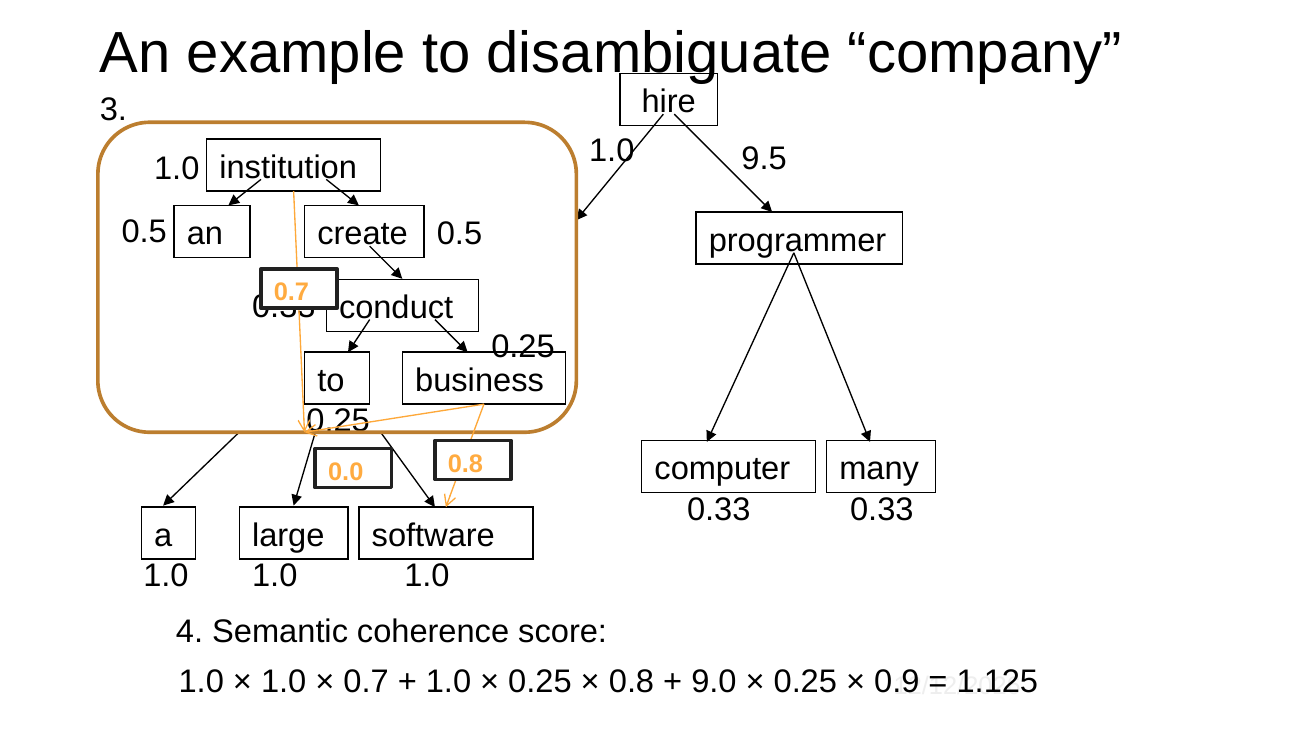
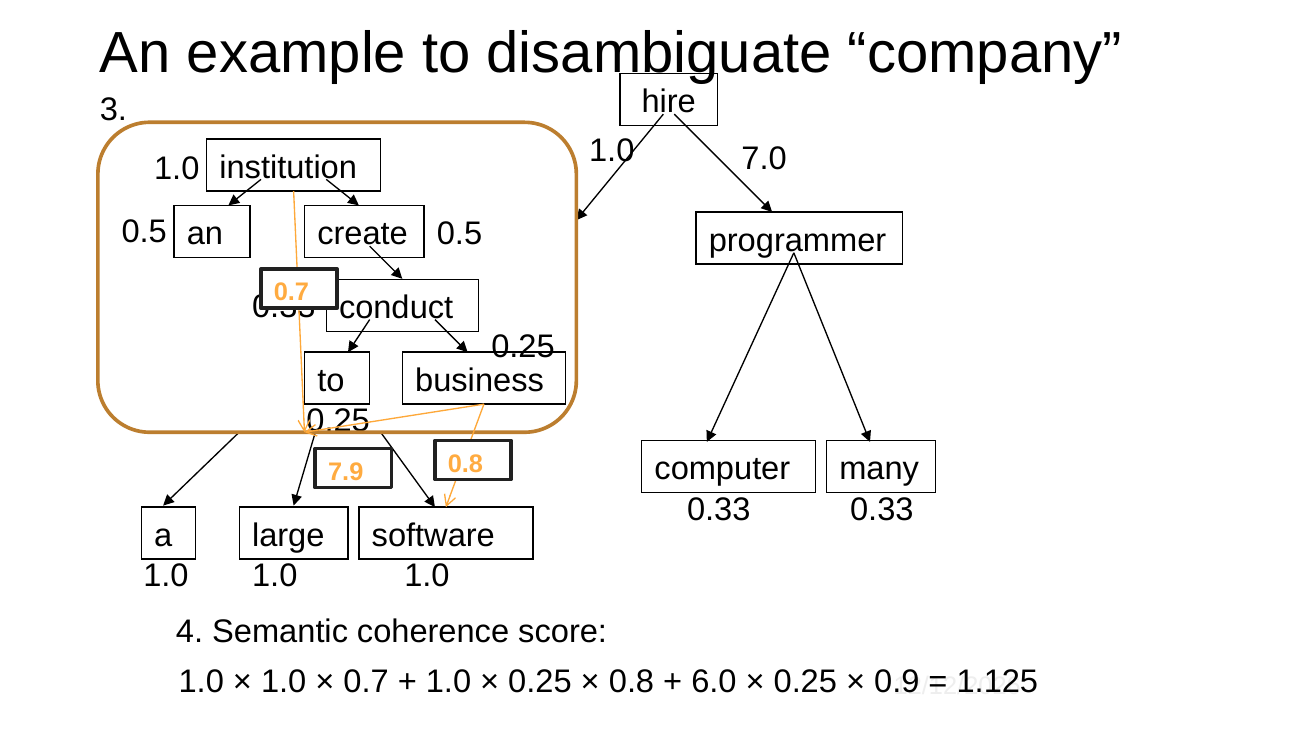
9.5: 9.5 -> 7.0 (764, 159)
0.0: 0.0 -> 7.9 (346, 472)
9.0: 9.0 -> 6.0 (714, 681)
